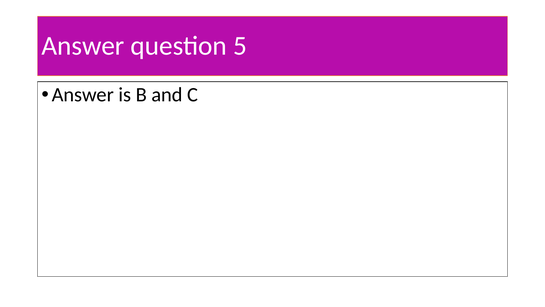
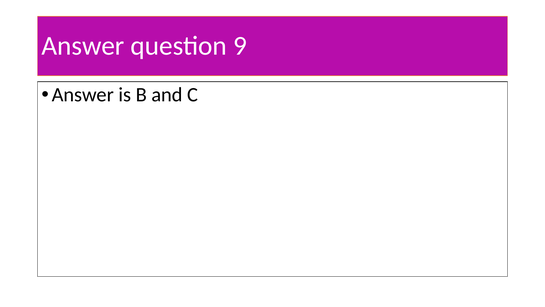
5: 5 -> 9 (240, 46)
